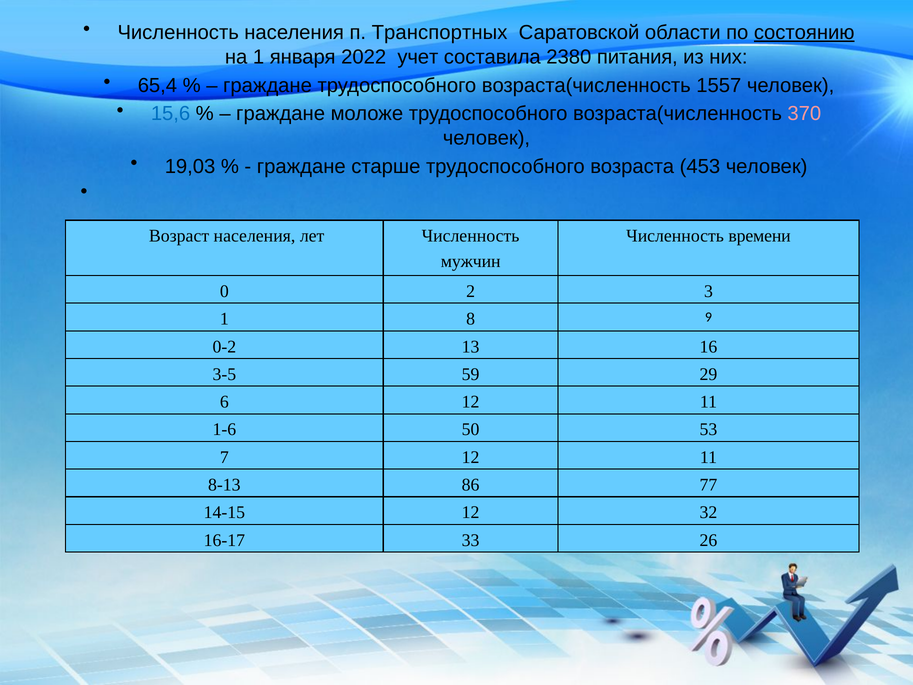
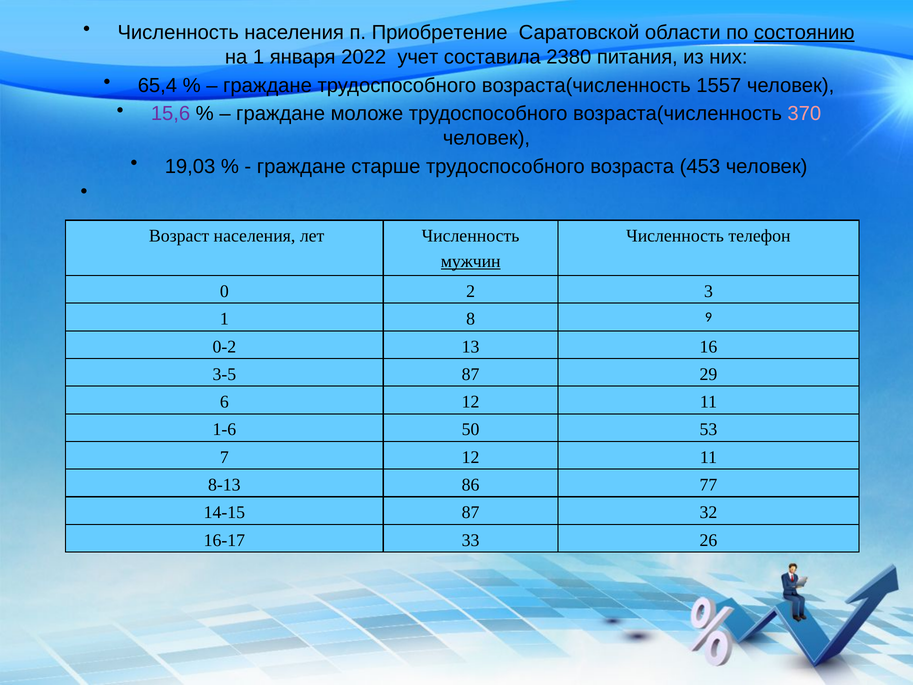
Транспортных: Транспортных -> Приобретение (440, 33)
15,6 colour: blue -> purple (171, 114)
времени: времени -> телефон (760, 236)
мужчин underline: none -> present (471, 261)
3-5 59: 59 -> 87 (471, 374)
14-15 12: 12 -> 87 (471, 512)
